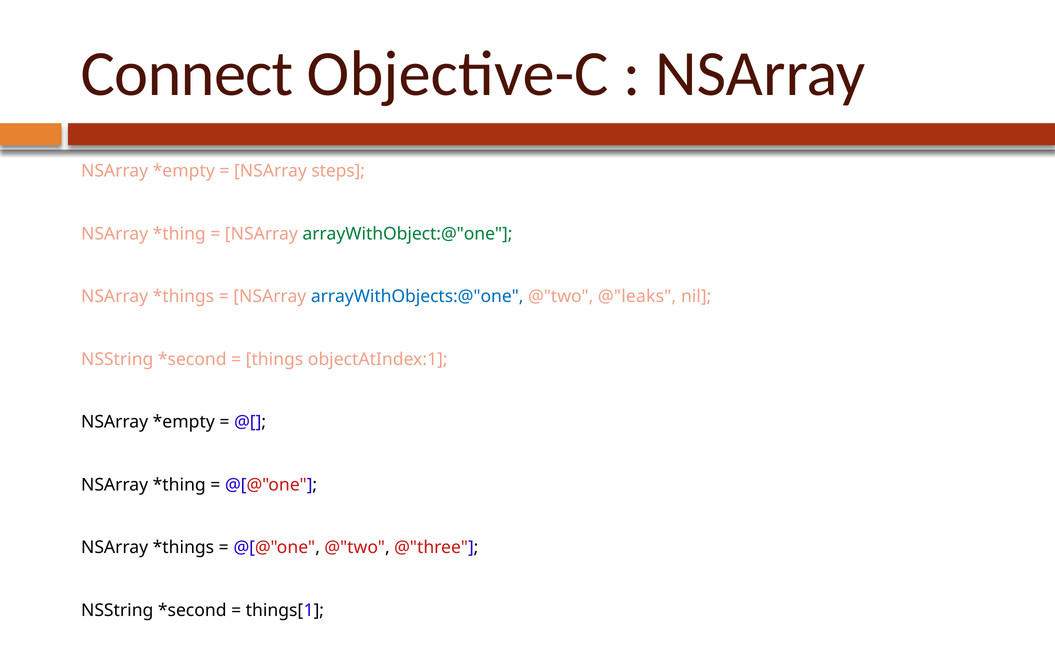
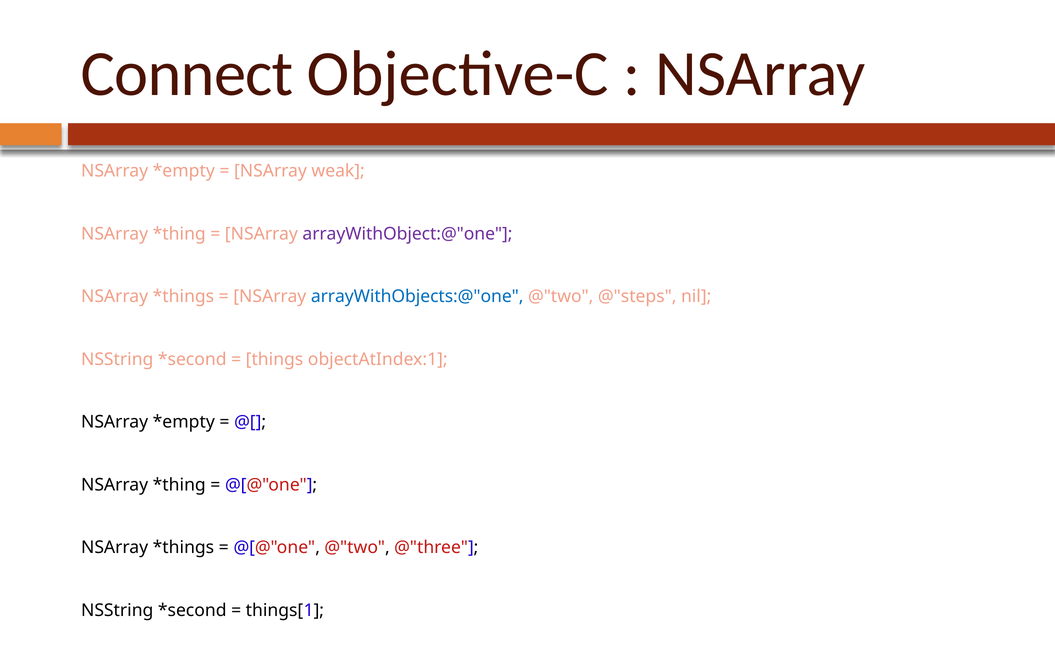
steps: steps -> weak (338, 171)
arrayWithObject:@"one colour: green -> purple (407, 234)
@"leaks: @"leaks -> @"steps (637, 296)
